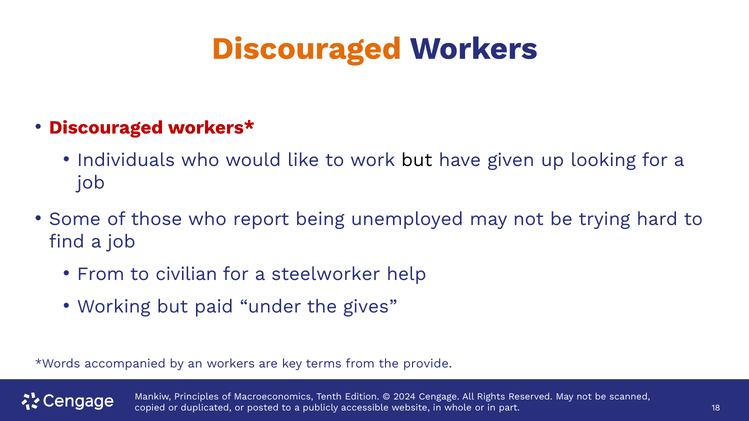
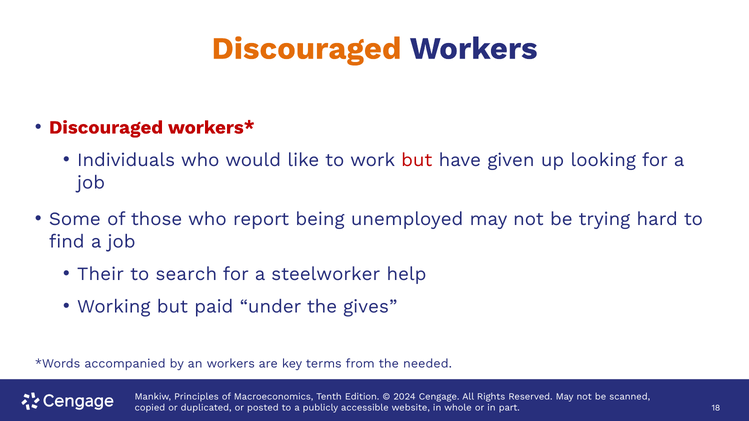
but colour: black -> red (417, 160)
From: From -> Their (101, 274)
civilian: civilian -> search (186, 274)
provide: provide -> needed (428, 364)
